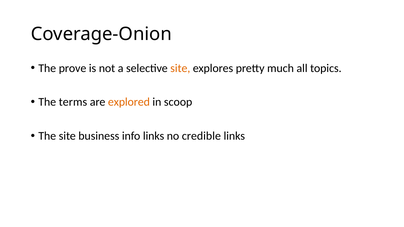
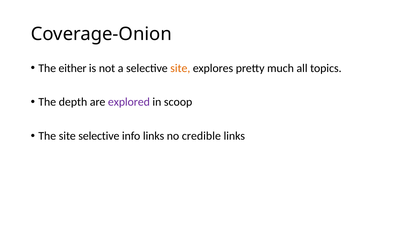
prove: prove -> either (73, 68)
terms: terms -> depth (73, 102)
explored colour: orange -> purple (129, 102)
site business: business -> selective (99, 136)
